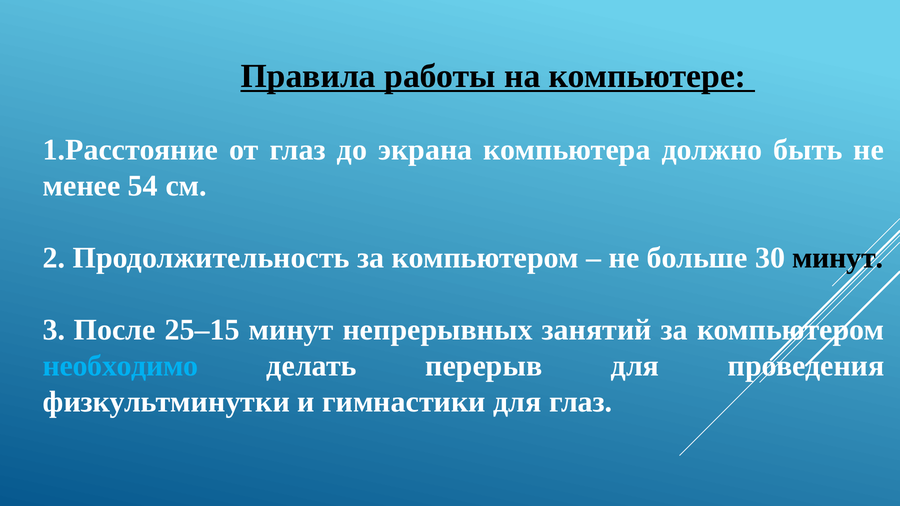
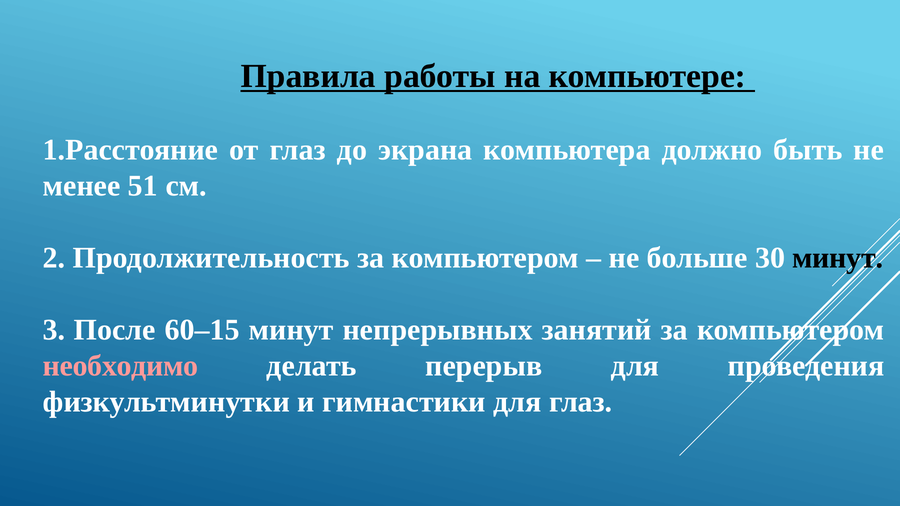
54: 54 -> 51 (143, 186)
25–15: 25–15 -> 60–15 (202, 330)
необходимо colour: light blue -> pink (121, 366)
